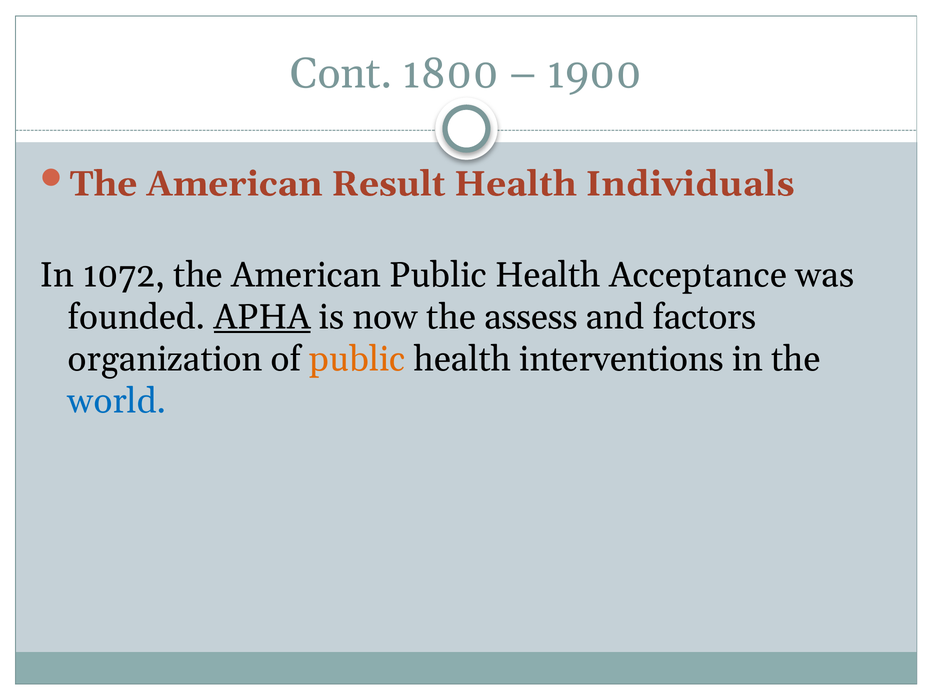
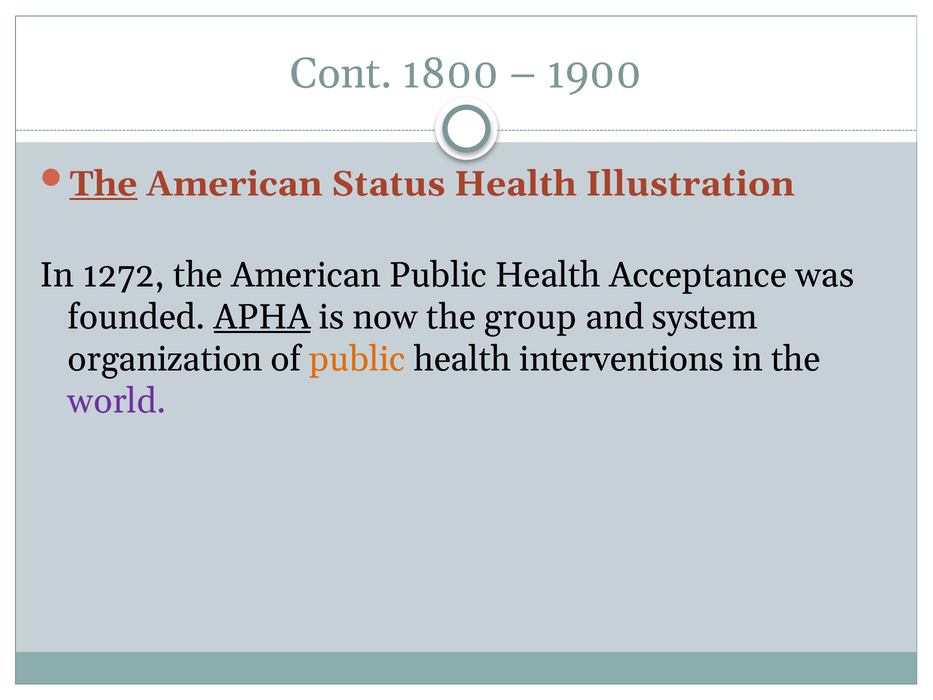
The underline: none -> present (103, 184)
Result: Result -> Status (388, 184)
Individuals: Individuals -> Illustration (690, 184)
1072: 1072 -> 1272 (124, 275)
assess: assess -> group (531, 317)
factors: factors -> system (705, 317)
world colour: blue -> purple (117, 401)
